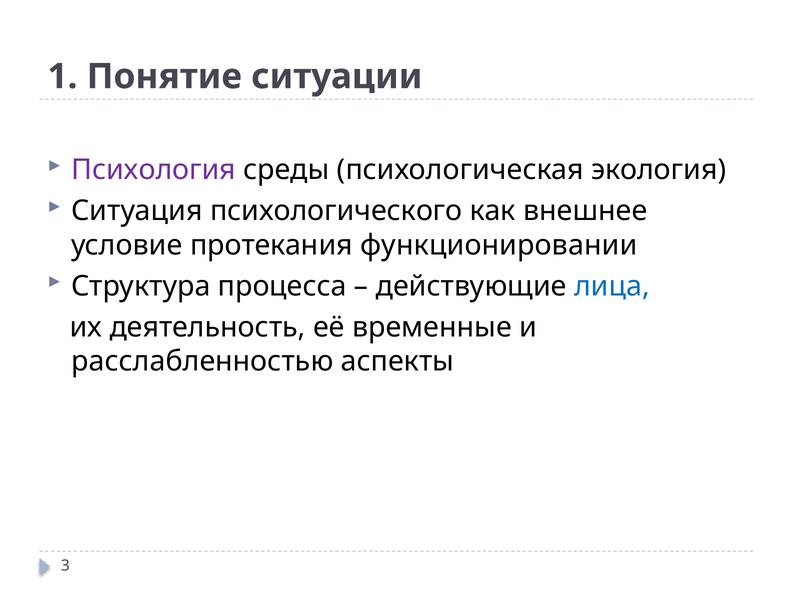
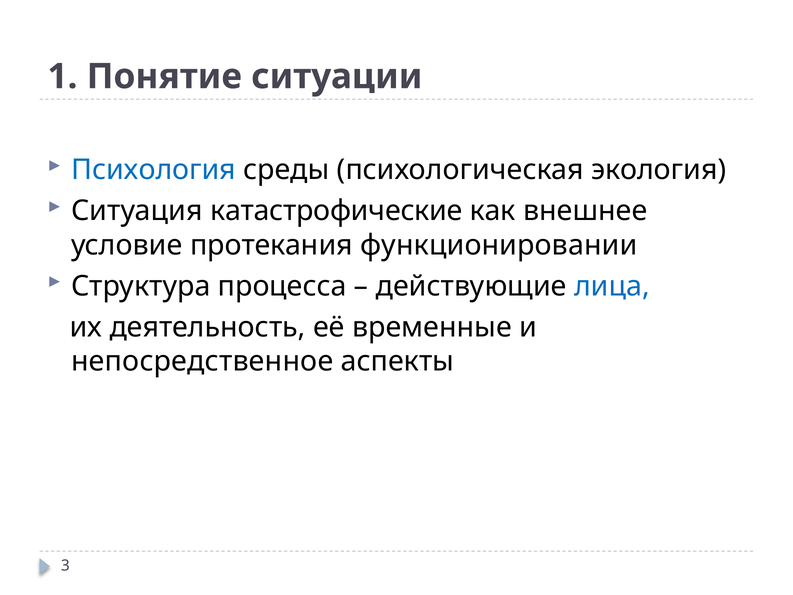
Психология colour: purple -> blue (154, 170)
психологического: психологического -> катастрофические (336, 211)
расслабленностью: расслабленностью -> непосредственное (202, 361)
